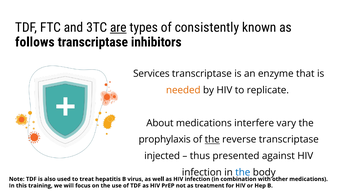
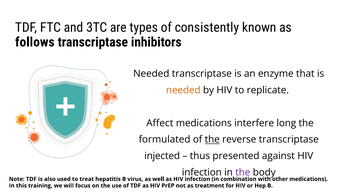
are underline: present -> none (118, 27)
Services: Services -> Needed (151, 74)
About: About -> Affect (160, 123)
vary: vary -> long (286, 123)
prophylaxis: prophylaxis -> formulated (165, 139)
the colour: blue -> purple (243, 172)
